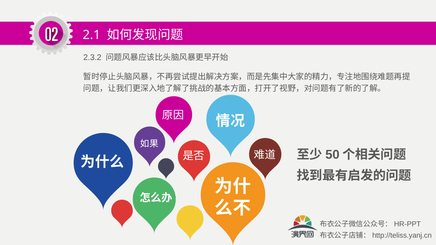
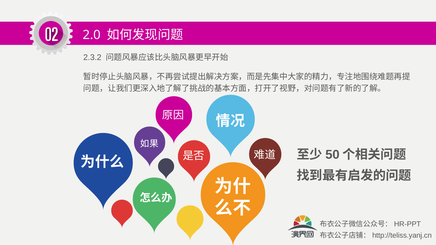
2.1: 2.1 -> 2.0 (92, 35)
